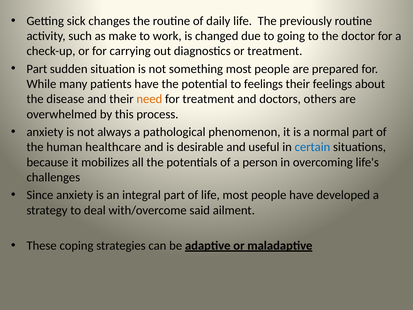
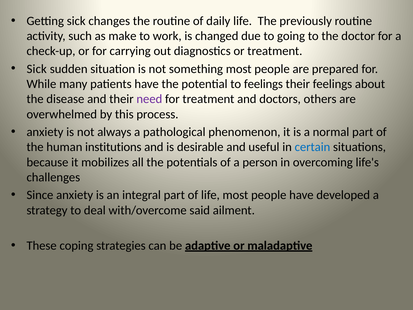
Part: Part -> Sick (37, 69)
need colour: orange -> purple (149, 99)
healthcare: healthcare -> institutions (113, 147)
